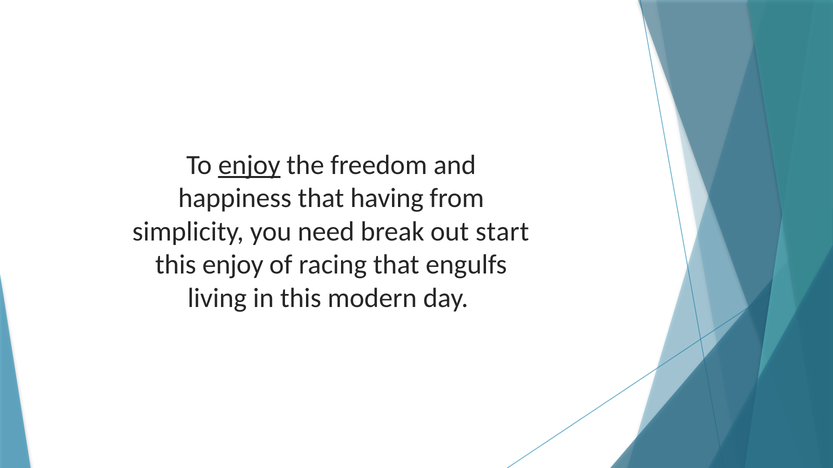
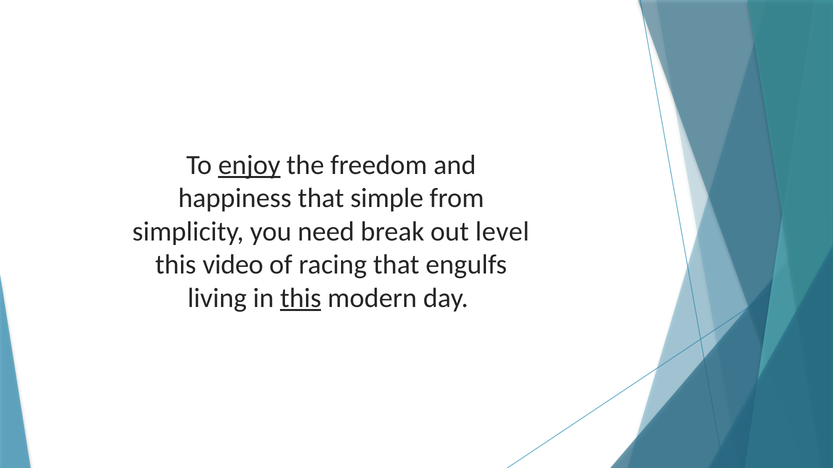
having: having -> simple (387, 199)
start: start -> level (502, 232)
this enjoy: enjoy -> video (233, 265)
this underline: none -> present (301, 298)
